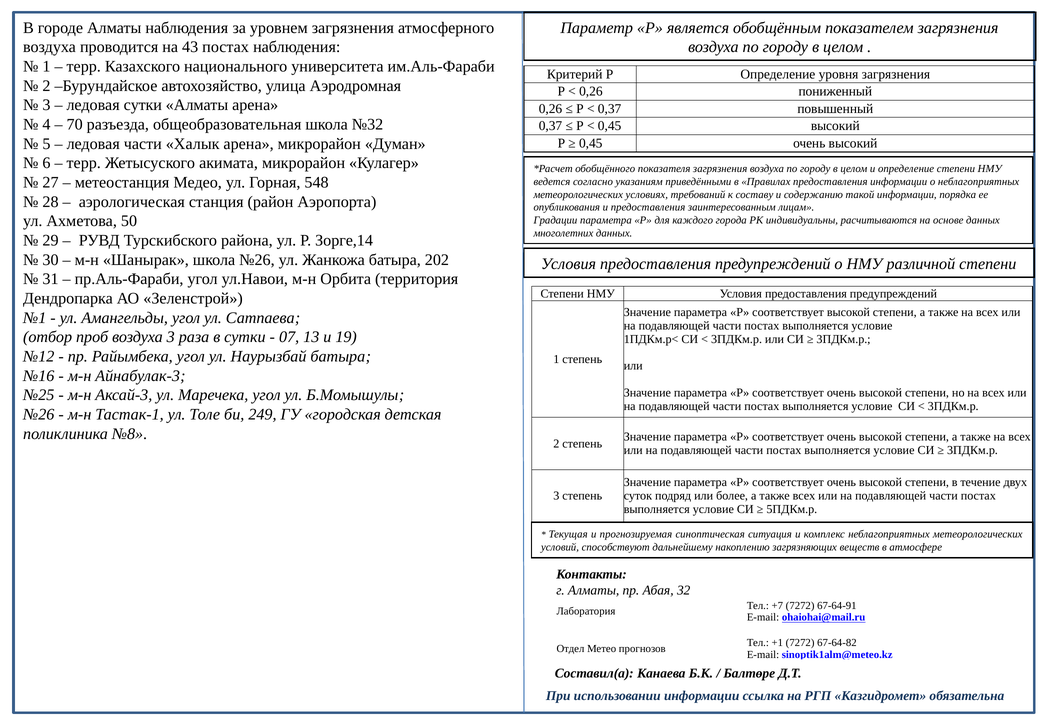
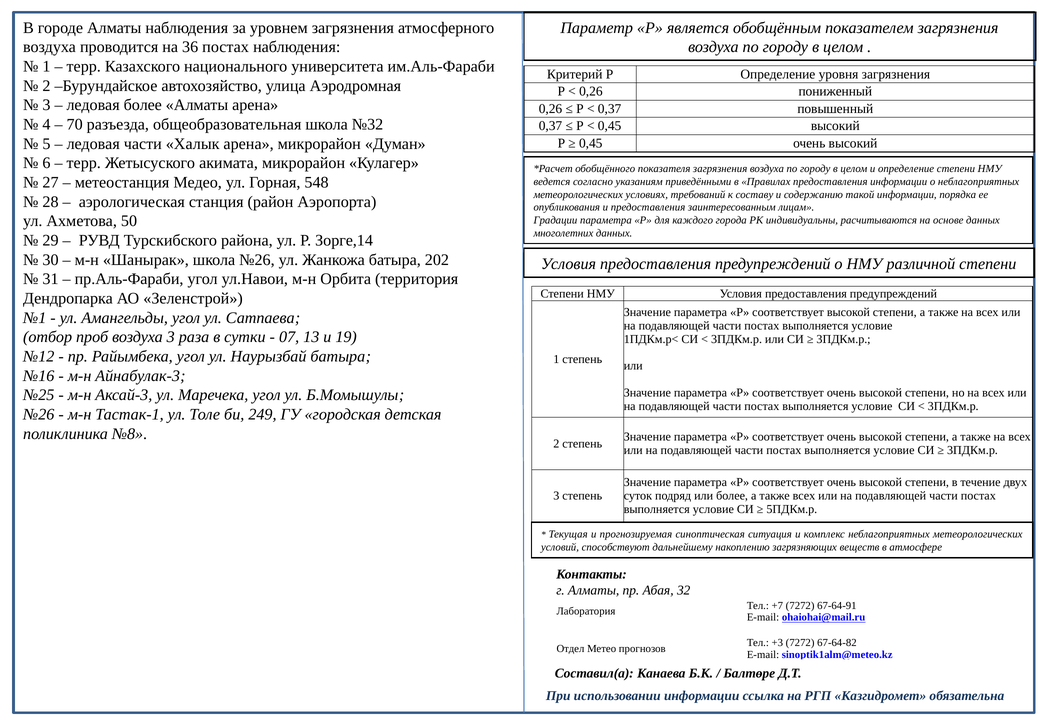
43: 43 -> 36 (190, 47)
ледовая сутки: сутки -> более (143, 105)
+1: +1 -> +3 (777, 643)
